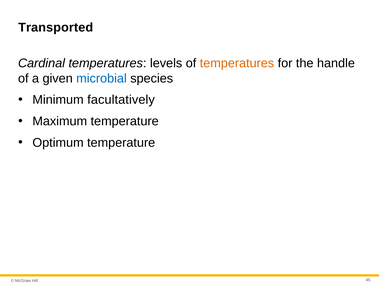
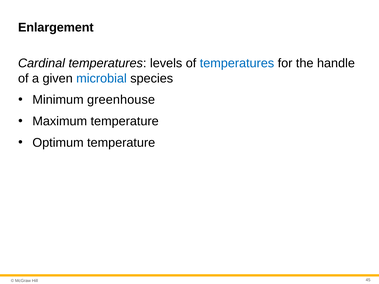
Transported: Transported -> Enlargement (56, 28)
temperatures colour: orange -> blue (237, 63)
facultatively: facultatively -> greenhouse (121, 100)
